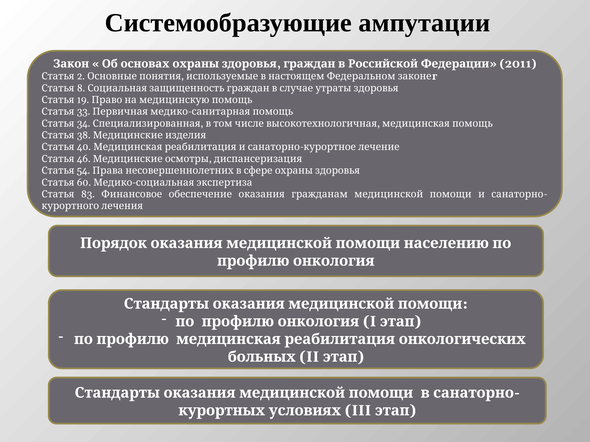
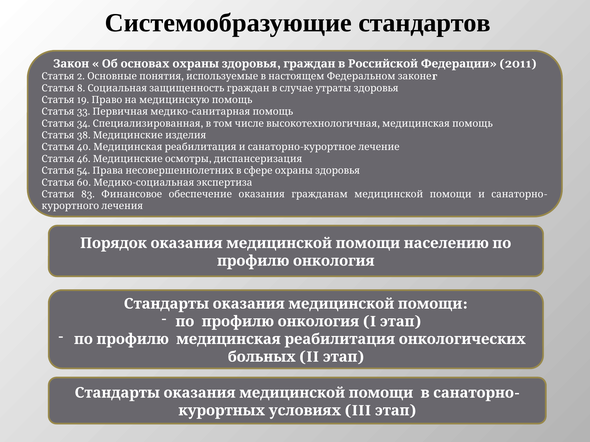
ампутации: ампутации -> стандартов (424, 23)
